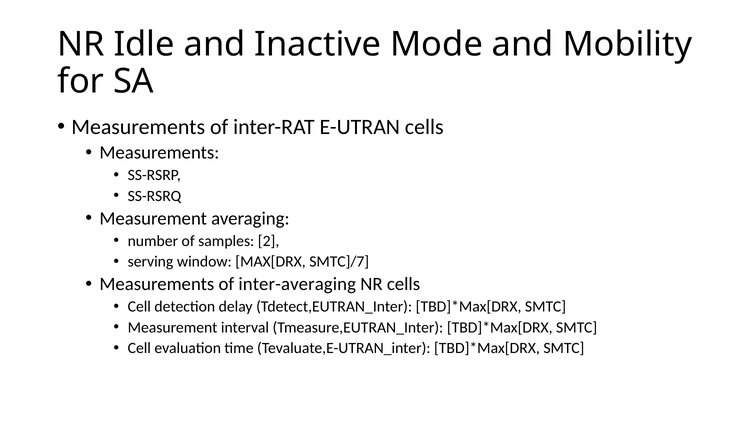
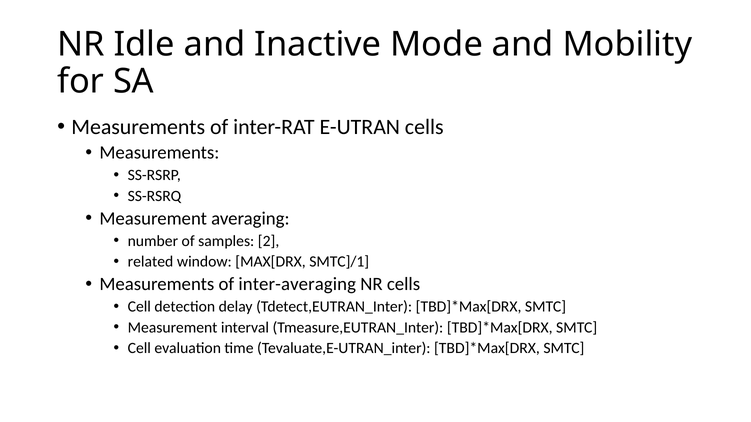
serving: serving -> related (150, 262)
SMTC]/7: SMTC]/7 -> SMTC]/1 (339, 262)
